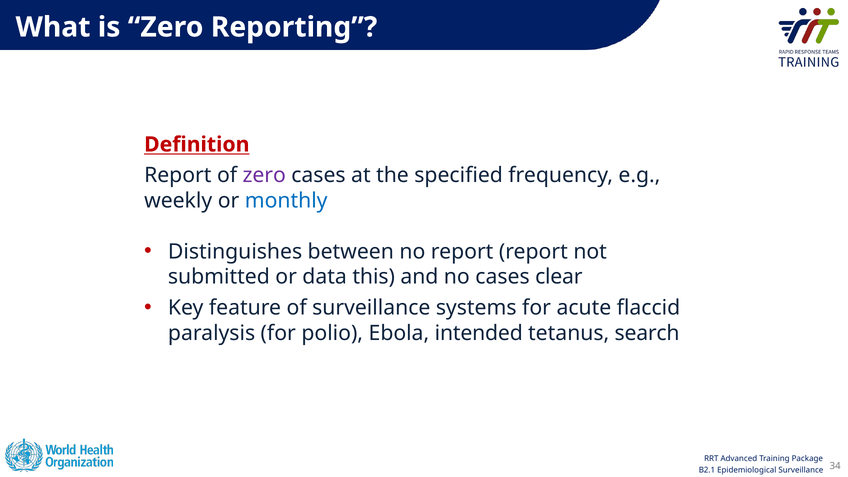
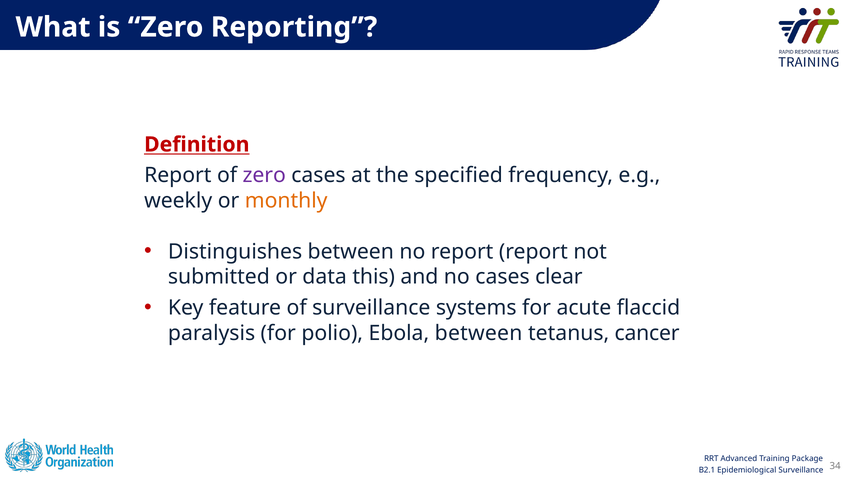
monthly colour: blue -> orange (286, 201)
Ebola intended: intended -> between (479, 333)
search: search -> cancer (647, 333)
